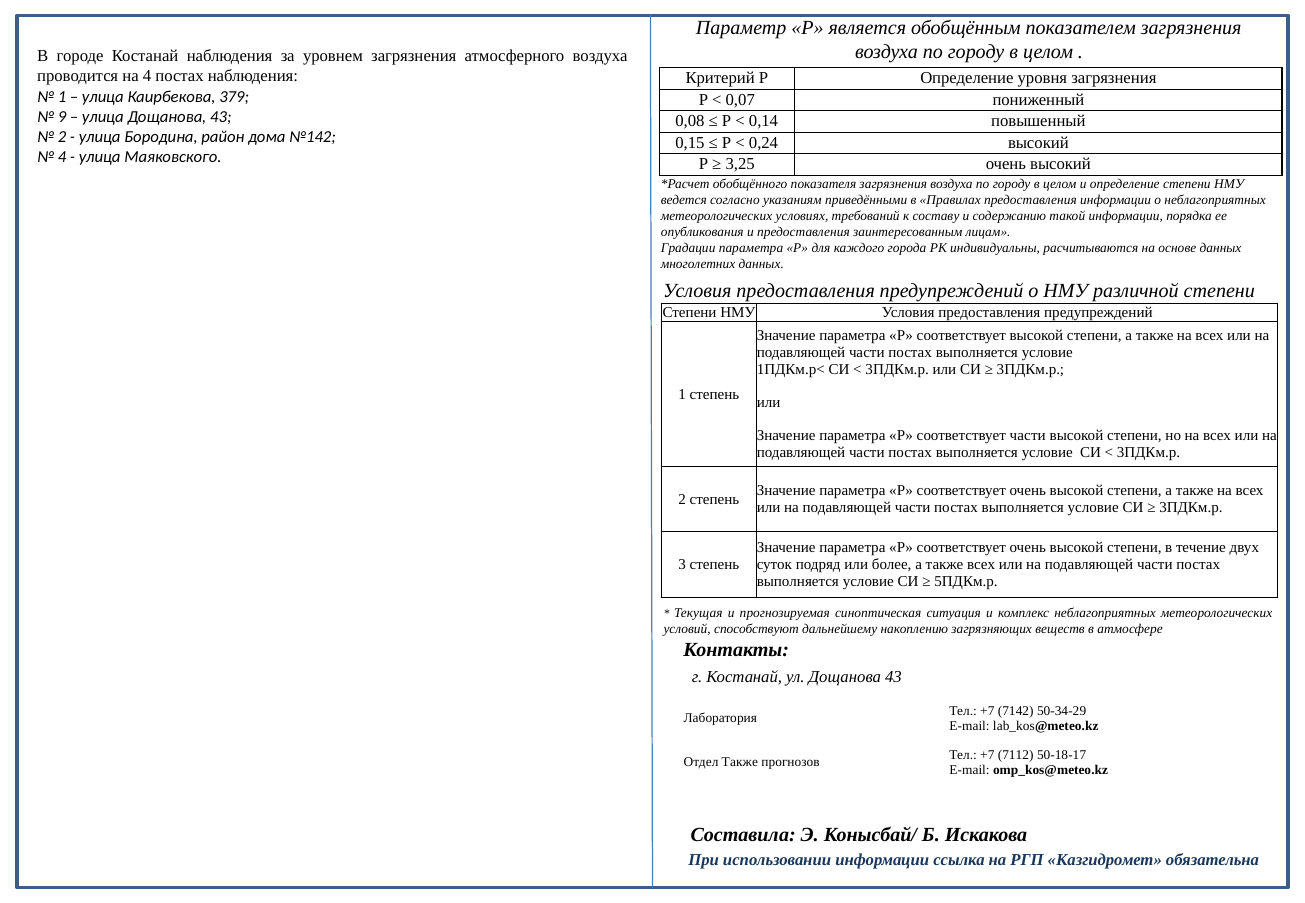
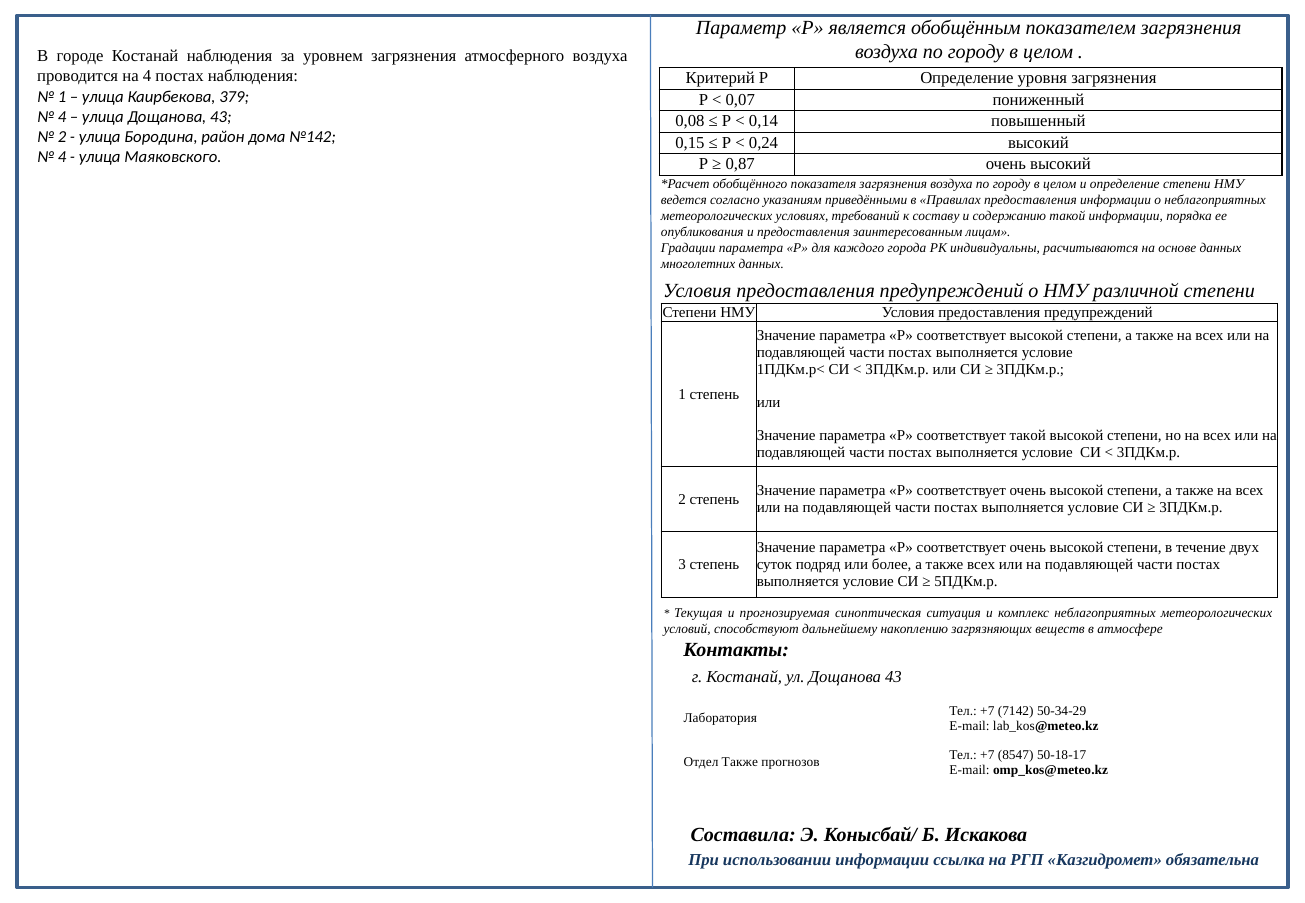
9: 9 -> 4 (62, 117)
3,25: 3,25 -> 0,87 (740, 164)
соответствует части: части -> такой (1028, 436)
7112: 7112 -> 8547 (1016, 755)
